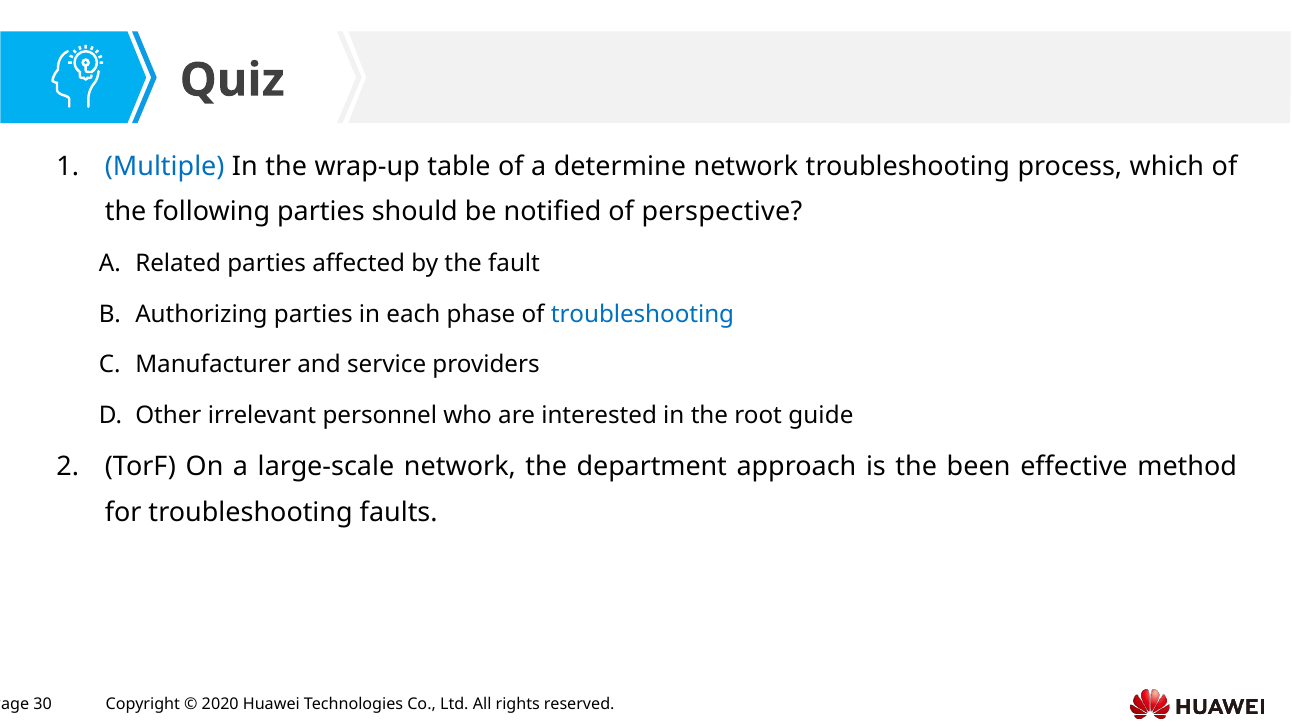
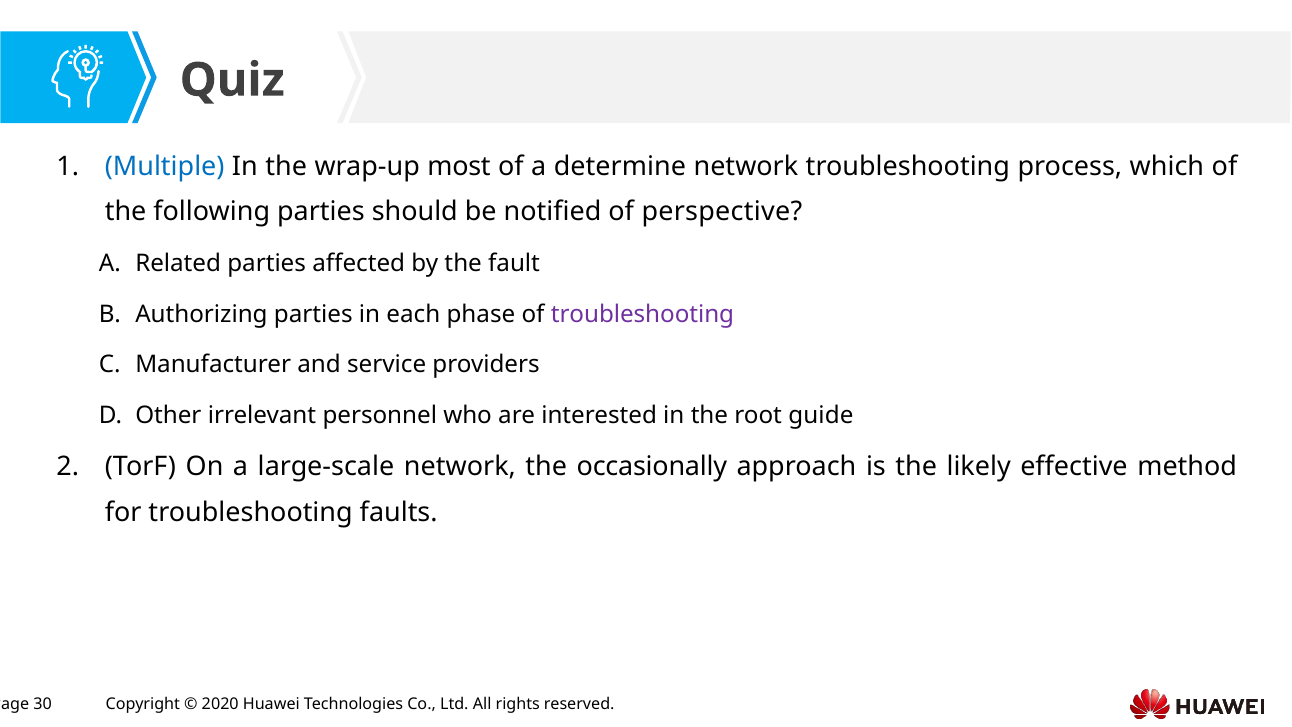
table: table -> most (459, 167)
troubleshooting colour: blue -> purple (642, 314)
department: department -> occasionally (652, 467)
been: been -> likely (979, 467)
